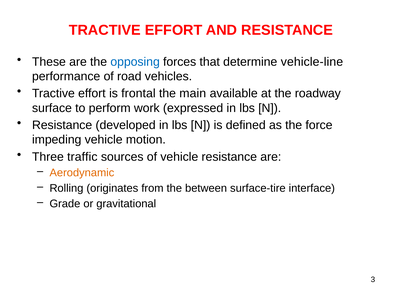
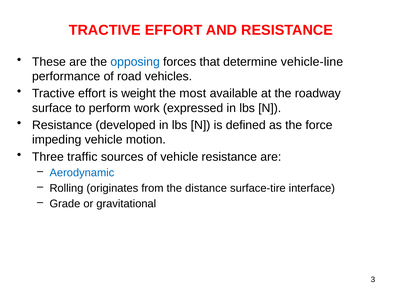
frontal: frontal -> weight (139, 93)
main: main -> most (193, 93)
Aerodynamic colour: orange -> blue (82, 173)
between: between -> distance (206, 188)
